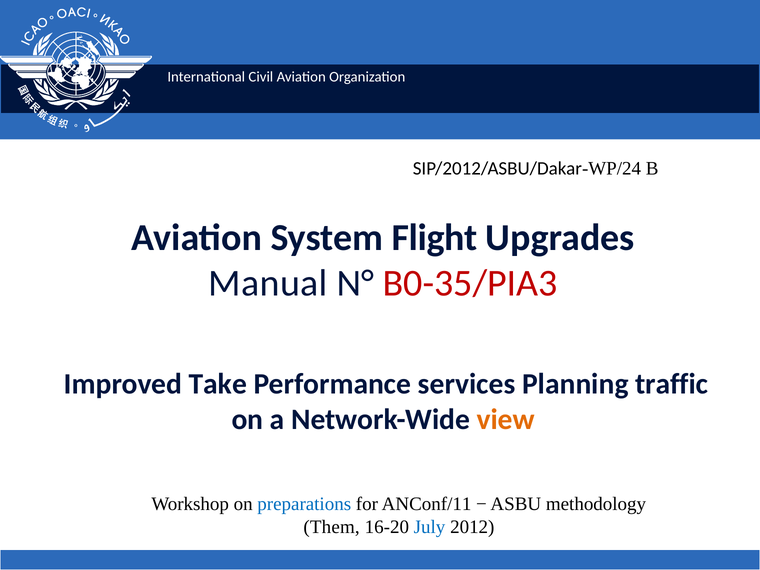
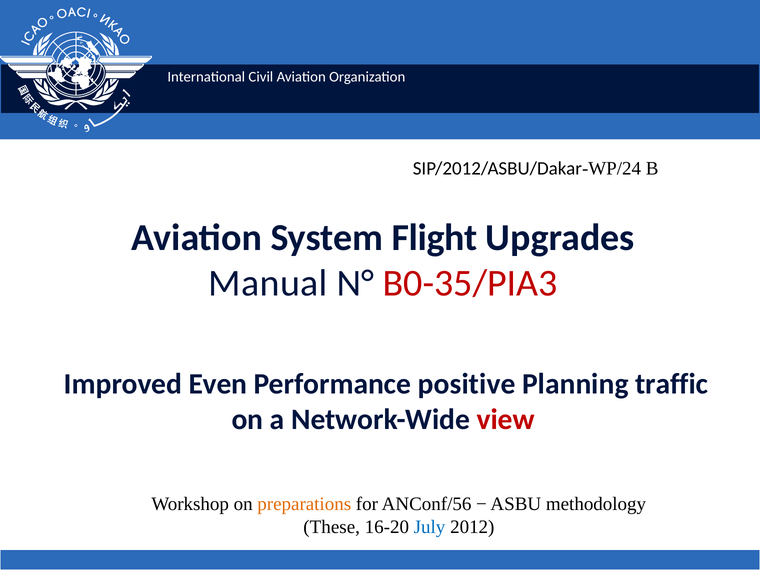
Take: Take -> Even (218, 384)
services: services -> positive (467, 384)
view colour: orange -> red (506, 419)
preparations colour: blue -> orange (304, 504)
ANConf/11: ANConf/11 -> ANConf/56 (427, 504)
Them: Them -> These (332, 527)
